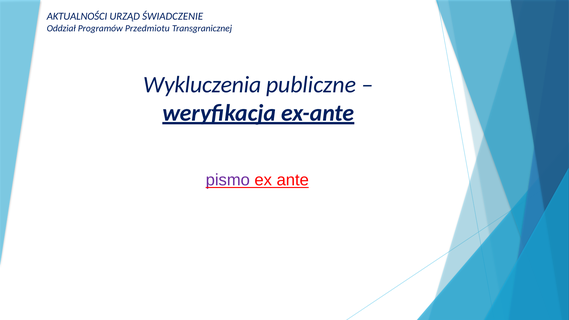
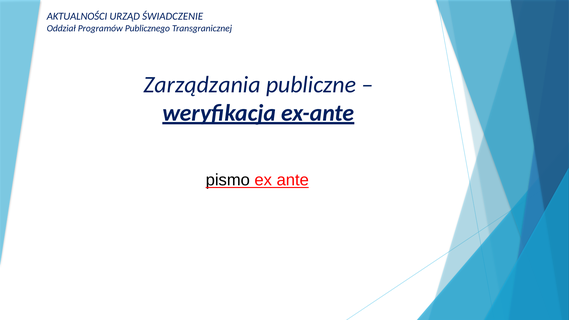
Przedmiotu: Przedmiotu -> Publicznego (147, 28)
Wykluczenia: Wykluczenia -> Zarządzania (202, 85)
pismo colour: purple -> black (228, 180)
